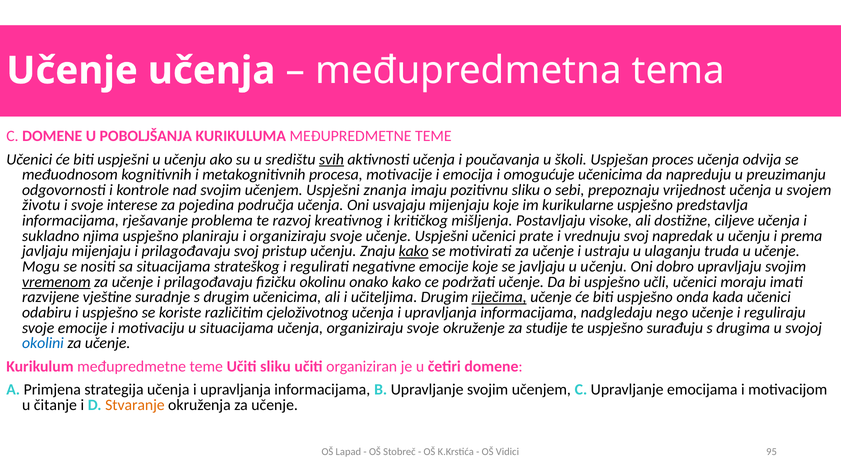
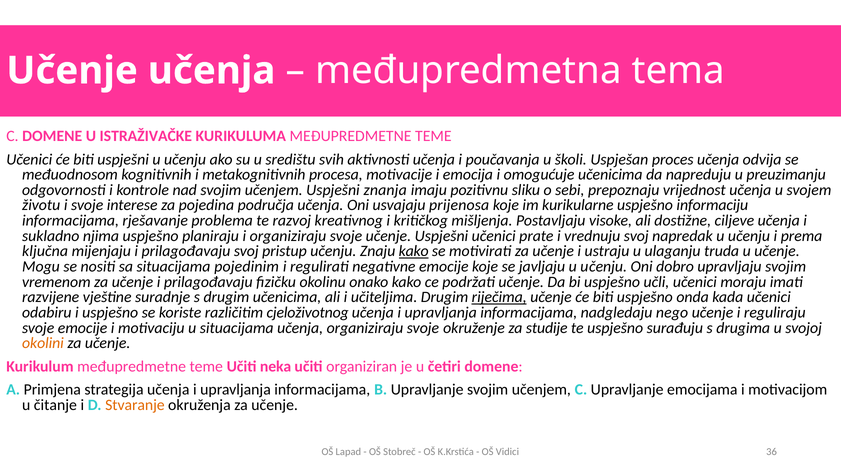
POBOLJŠANJA: POBOLJŠANJA -> ISTRAŽIVAČKE (146, 136)
svih underline: present -> none (331, 159)
usvajaju mijenjaju: mijenjaju -> prijenosa (459, 205)
predstavlja: predstavlja -> informaciju (712, 205)
javljaju: javljaju -> ključna (45, 251)
strateškog: strateškog -> pojedinim (247, 267)
vremenom underline: present -> none (56, 282)
okolini colour: blue -> orange (43, 343)
Učiti sliku: sliku -> neka (276, 366)
95: 95 -> 36 (772, 452)
